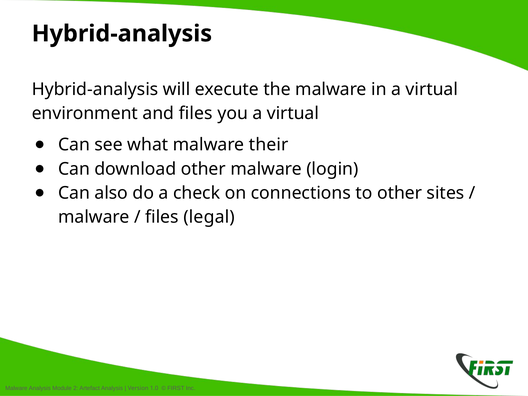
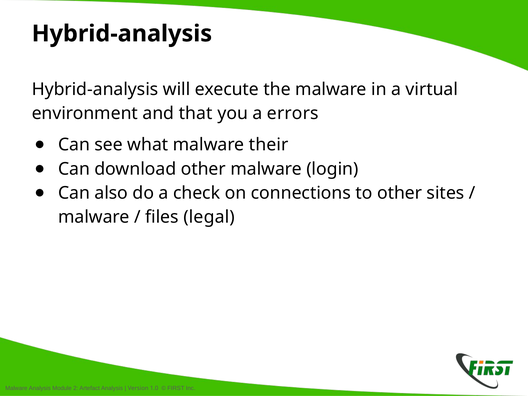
and files: files -> that (196, 113)
you a virtual: virtual -> errors (293, 113)
